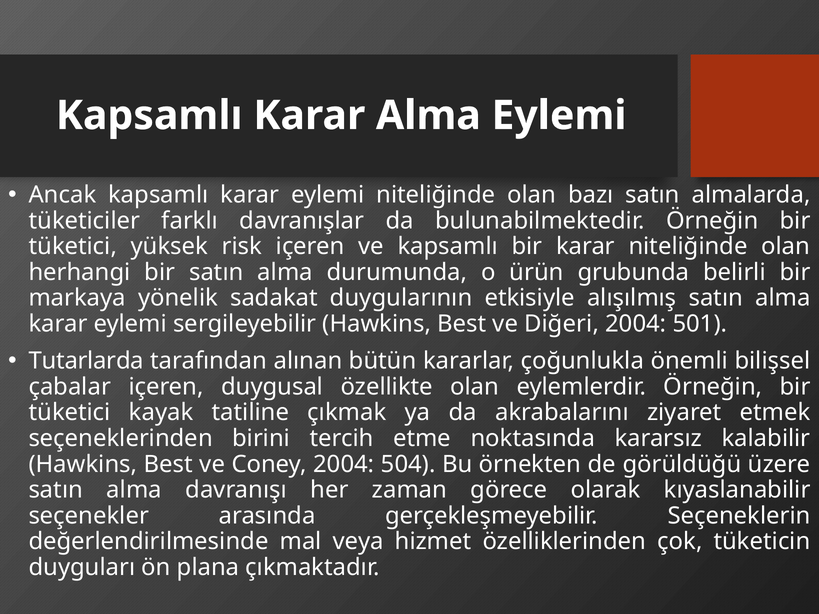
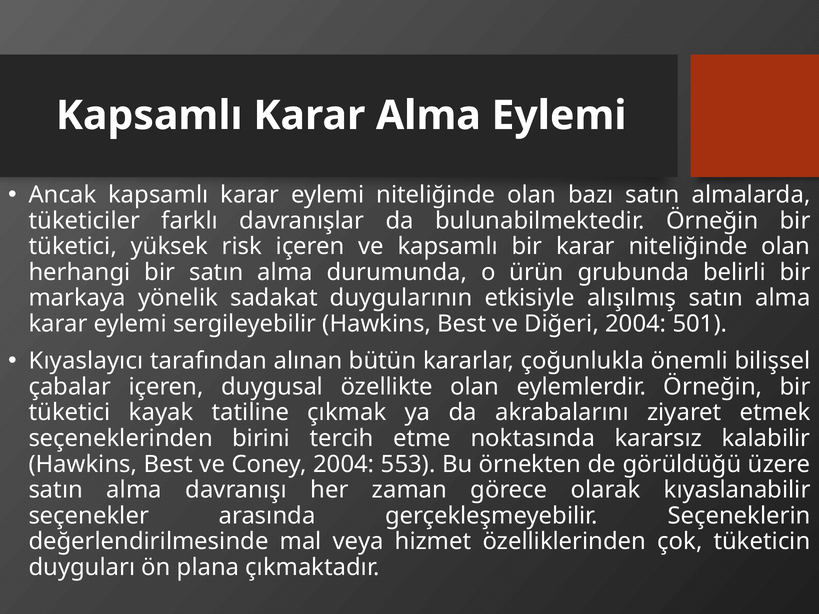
Tutarlarda: Tutarlarda -> Kıyaslayıcı (86, 361)
504: 504 -> 553 (408, 464)
